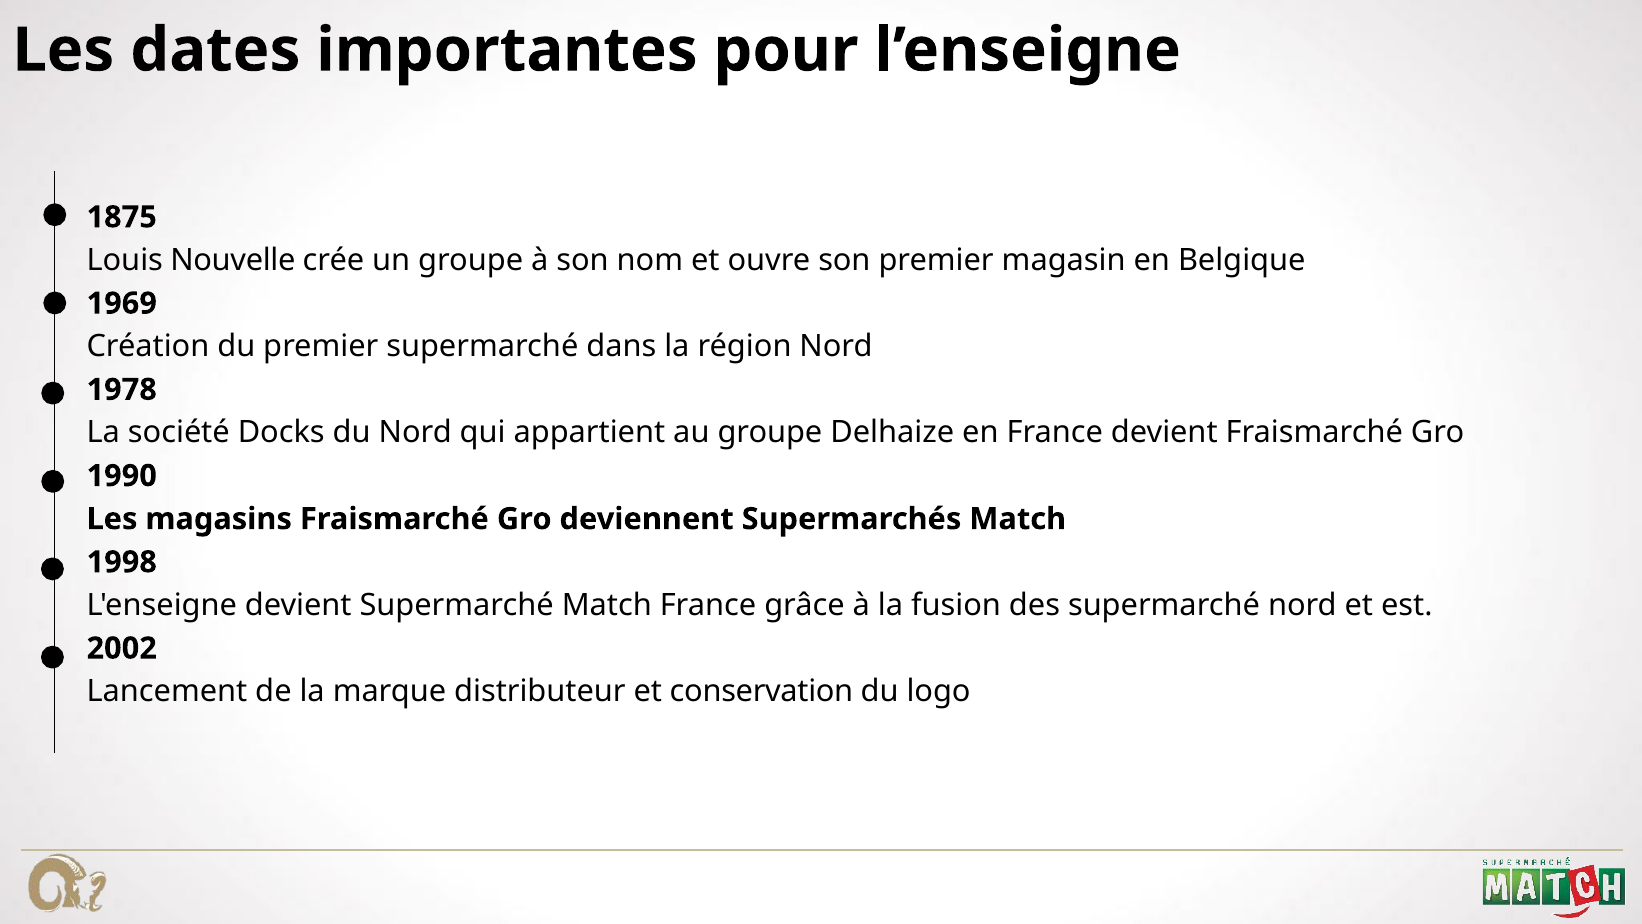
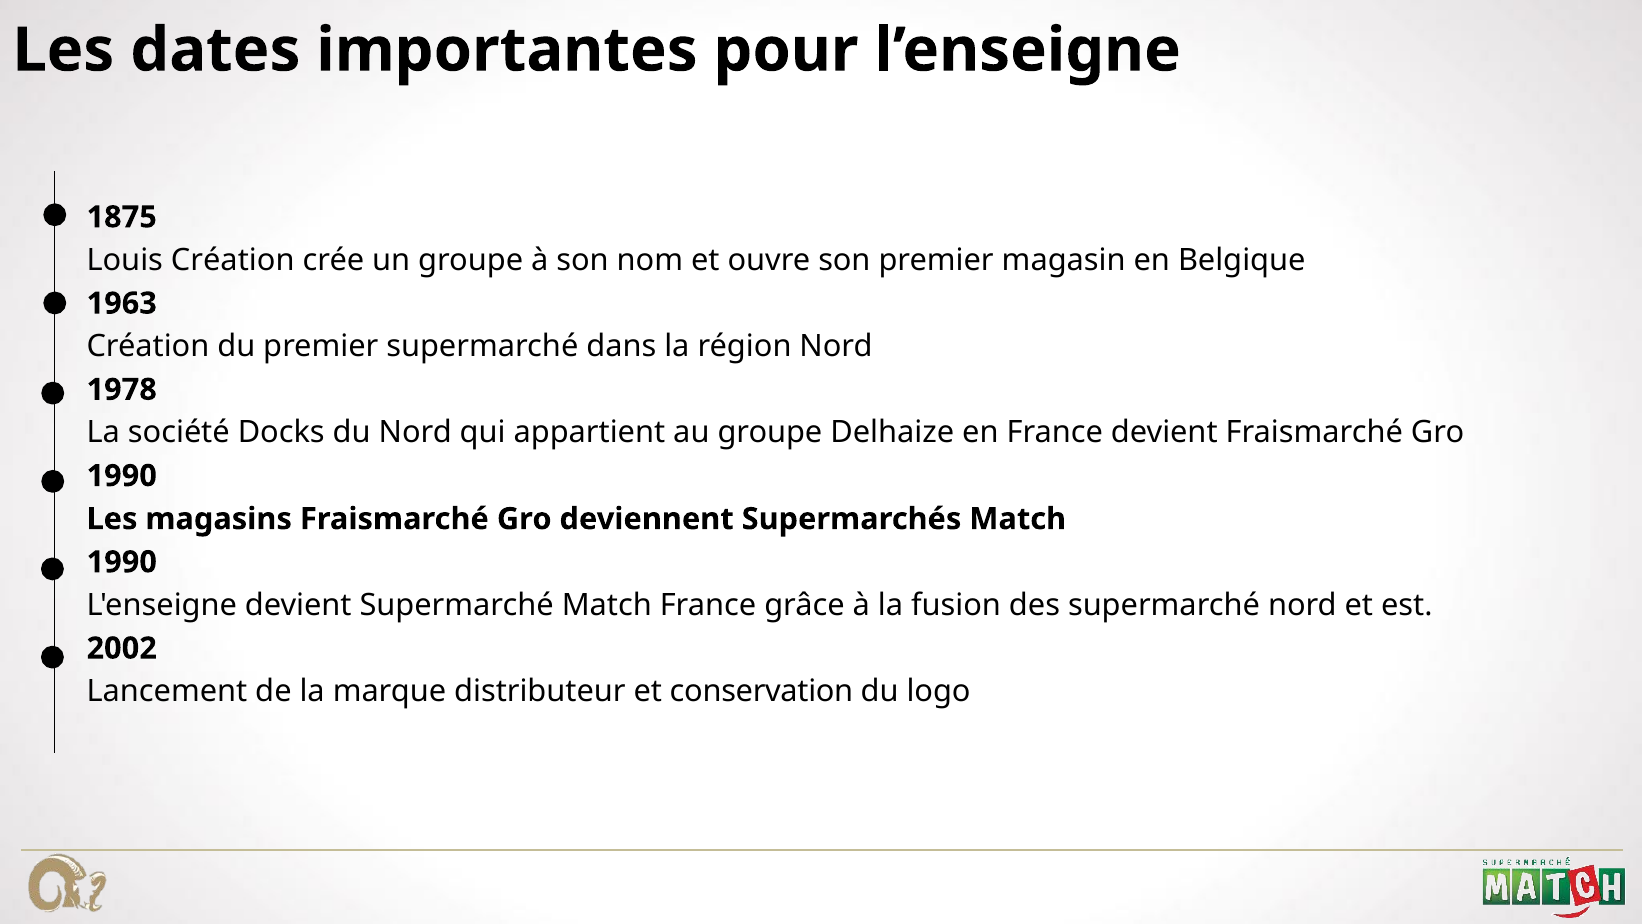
Louis Nouvelle: Nouvelle -> Création (233, 260)
1969: 1969 -> 1963 (122, 303)
1998: 1998 -> 1990 (122, 562)
